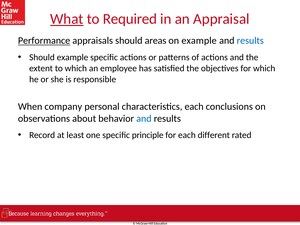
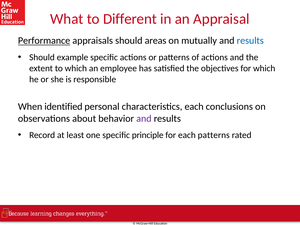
What underline: present -> none (67, 19)
Required: Required -> Different (130, 19)
on example: example -> mutually (199, 41)
company: company -> identified (63, 106)
and colour: blue -> purple (144, 118)
each different: different -> patterns (214, 135)
